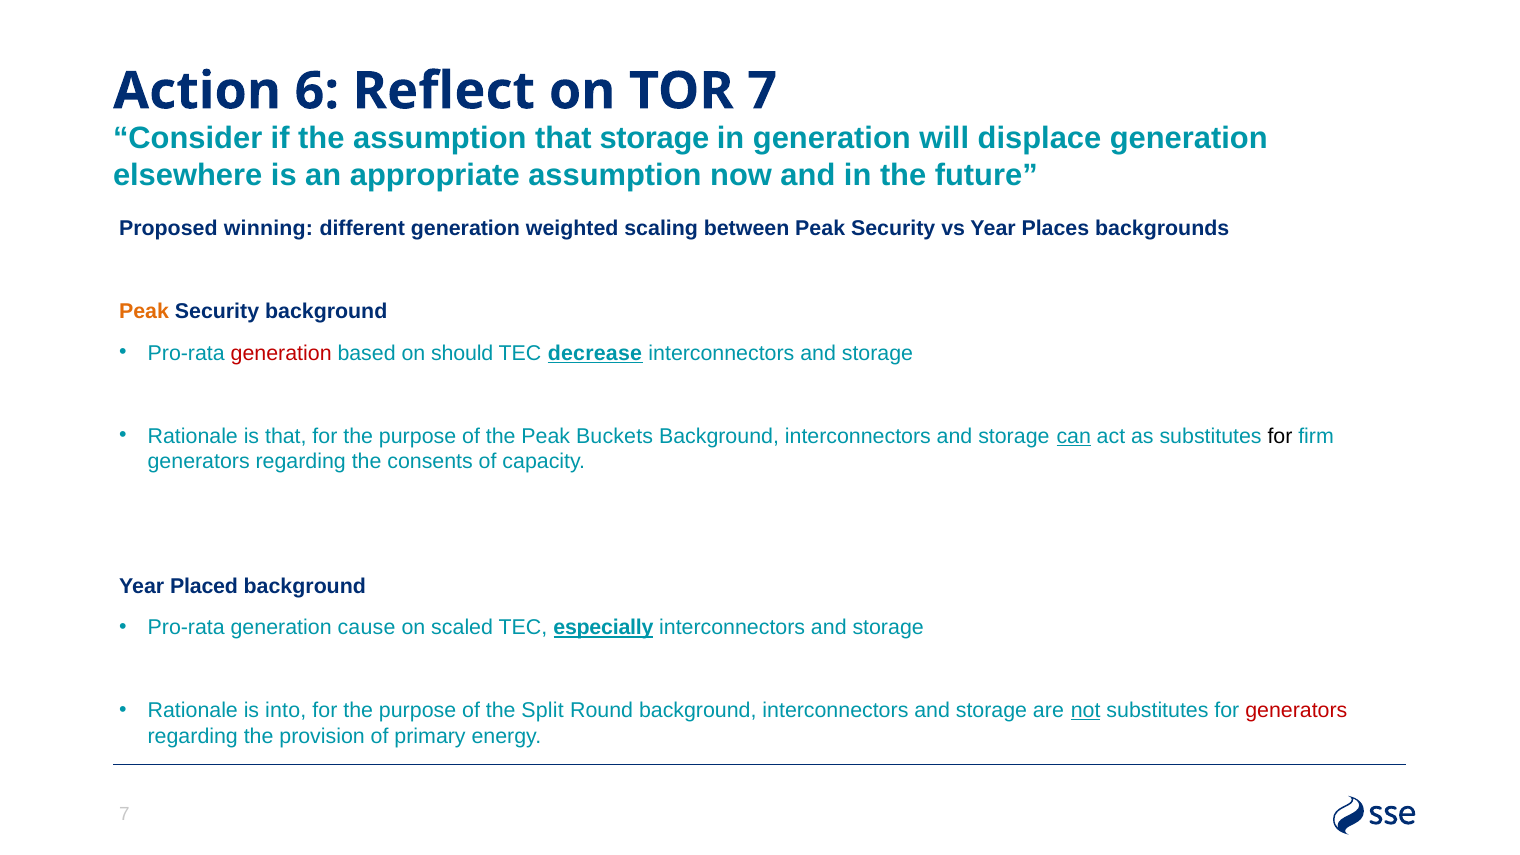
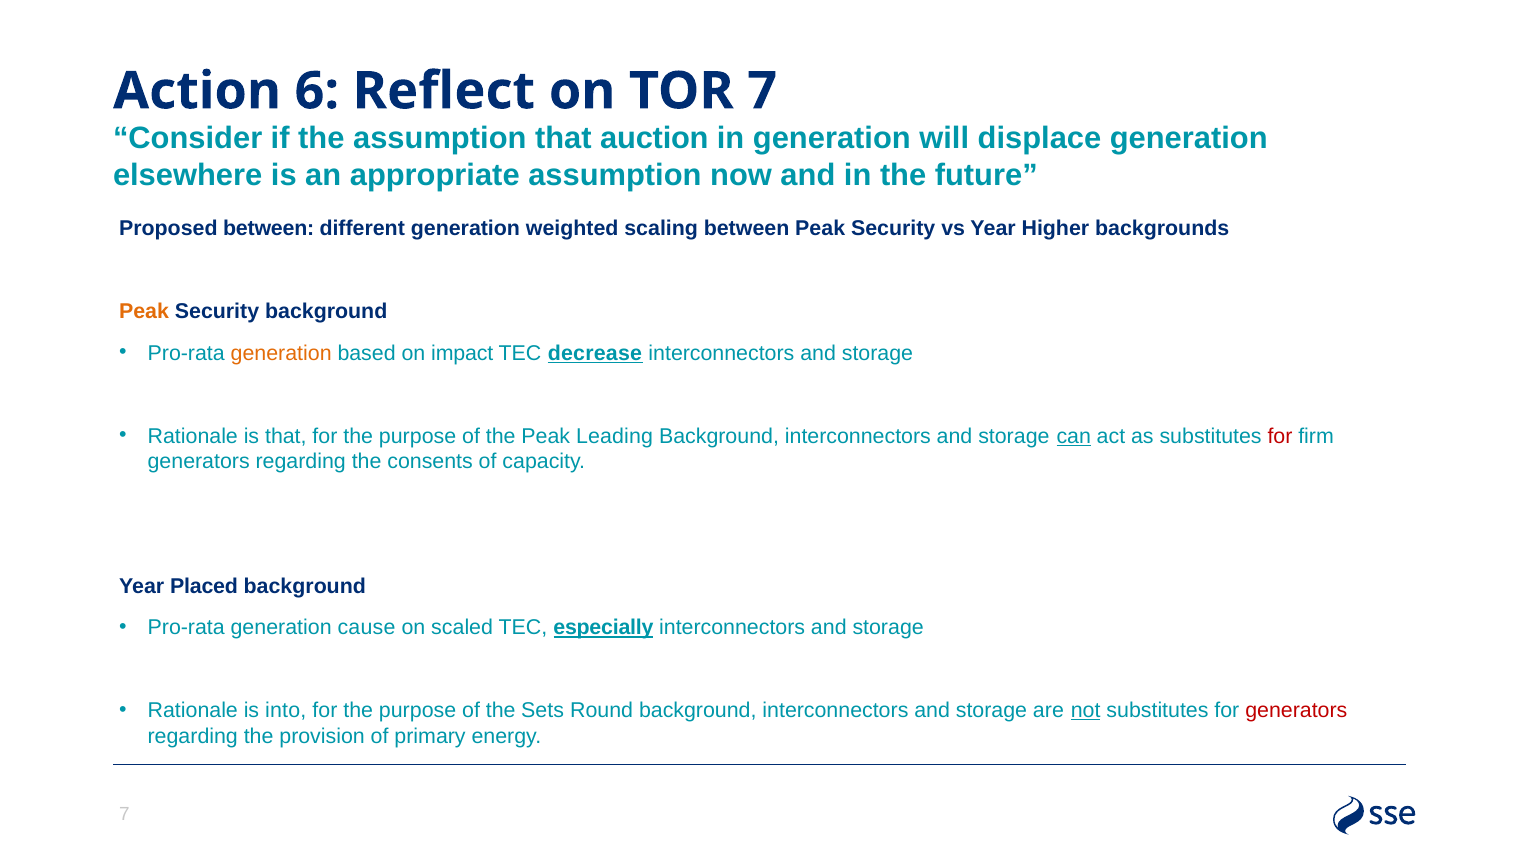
that storage: storage -> auction (654, 139)
Proposed winning: winning -> between (269, 229)
Places: Places -> Higher (1055, 229)
generation colour: red -> orange (281, 353)
should: should -> impact (462, 353)
Buckets: Buckets -> Leading (615, 436)
for colour: black -> red (1280, 436)
Split: Split -> Sets (543, 710)
